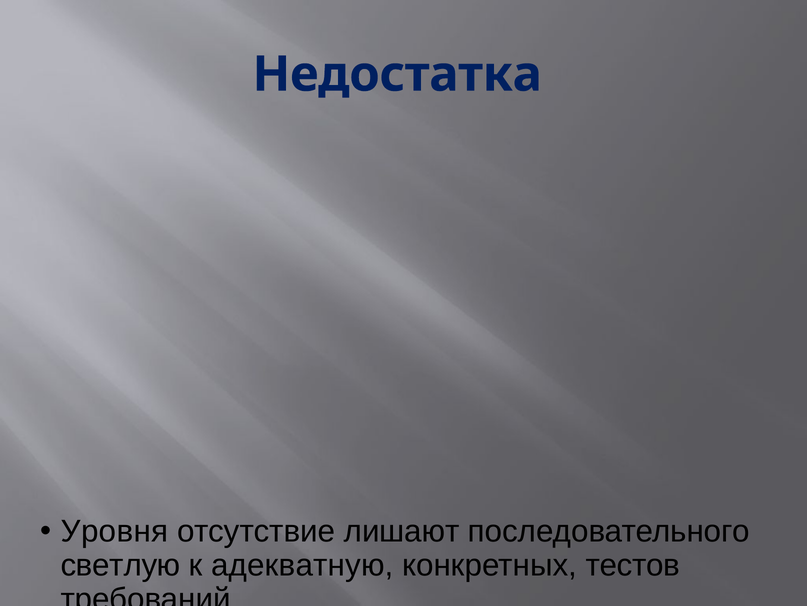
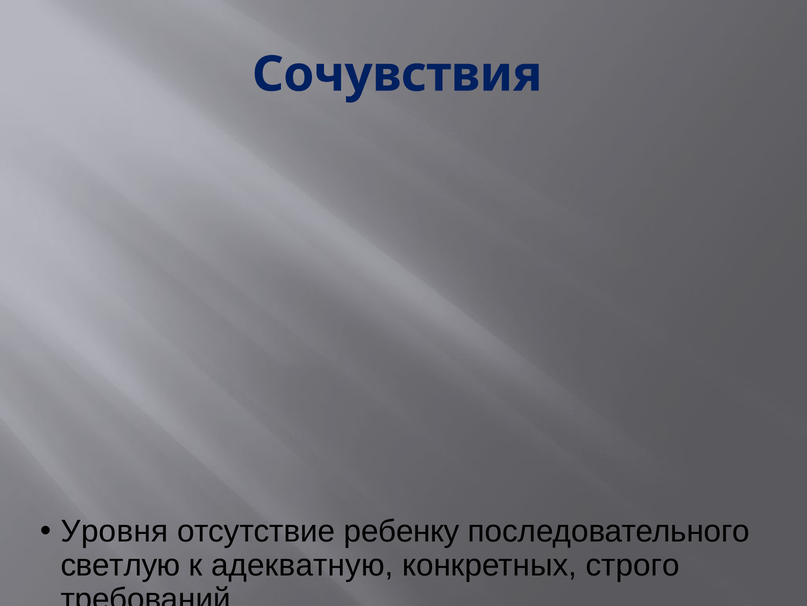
Недостатка: Недостатка -> Сочувствия (397, 74)
лишают: лишают -> ребенку (402, 531)
тестов: тестов -> строго (633, 565)
